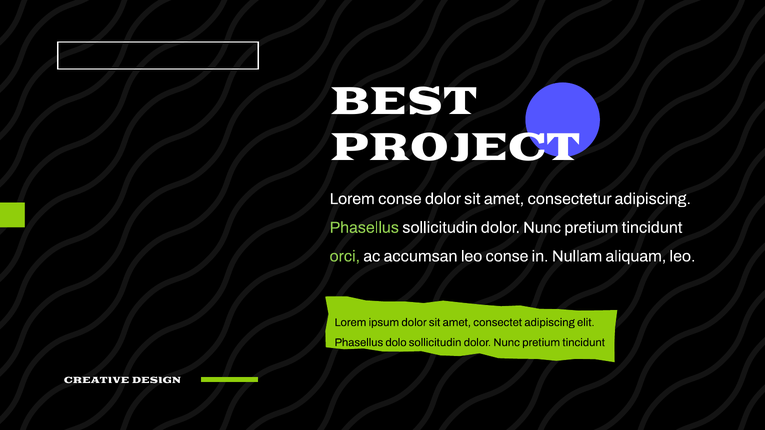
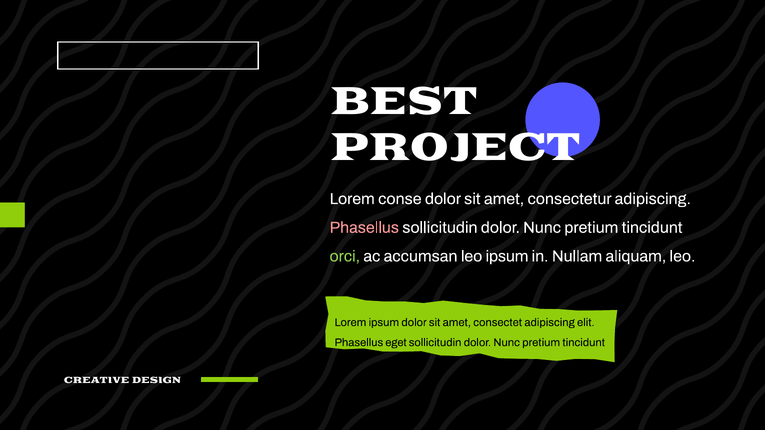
Phasellus colour: light green -> pink (364, 228)
leo conse: conse -> ipsum (507, 256)
dolo: dolo -> eget (396, 343)
